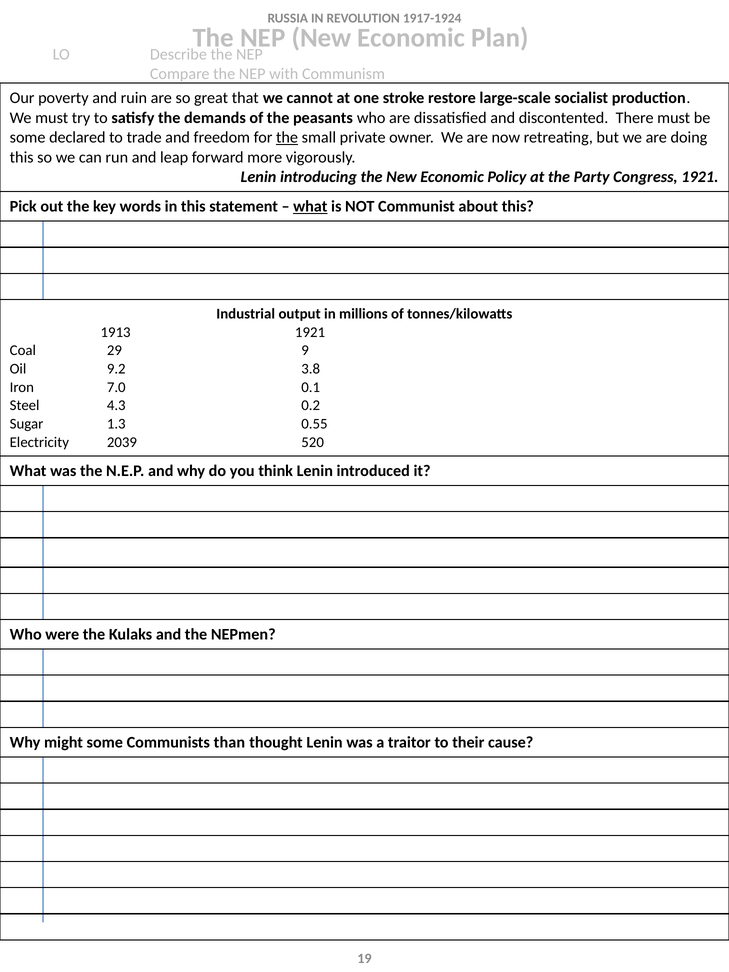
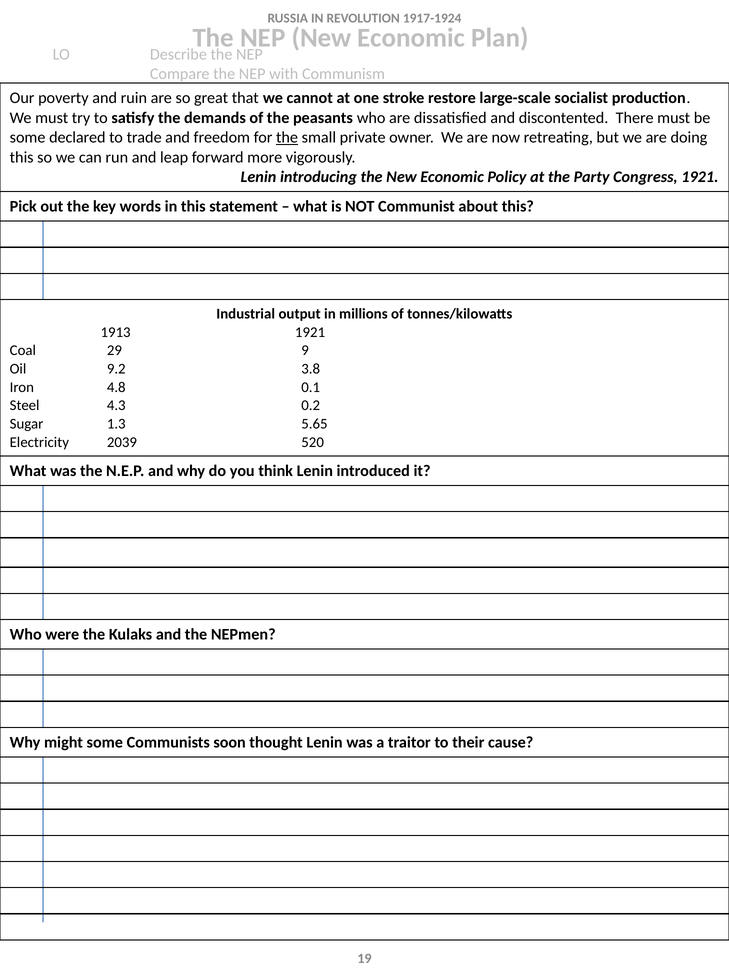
what underline: present -> none (310, 207)
7.0: 7.0 -> 4.8 (116, 387)
0.55: 0.55 -> 5.65 (314, 424)
than: than -> soon (230, 742)
